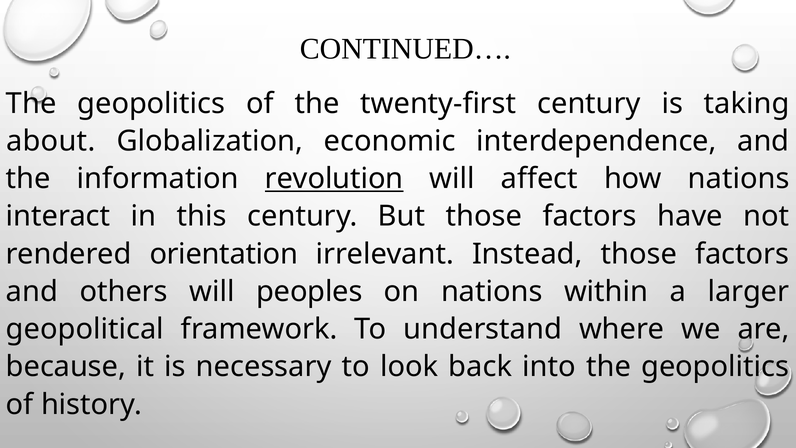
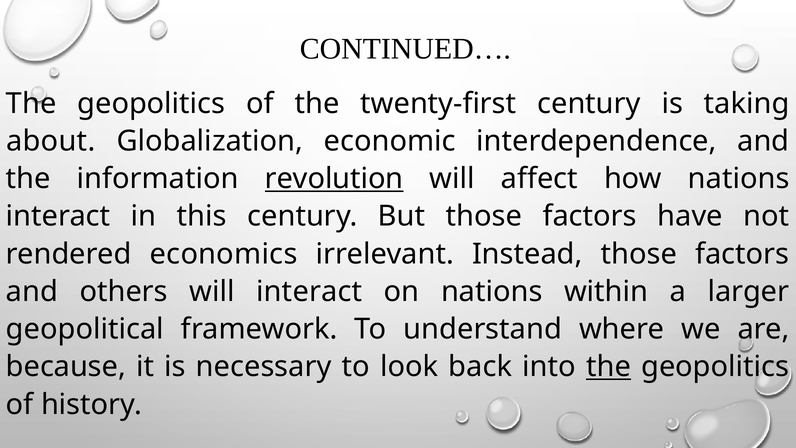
orientation: orientation -> economics (224, 254)
will peoples: peoples -> interact (309, 291)
the underline: none -> present (609, 367)
